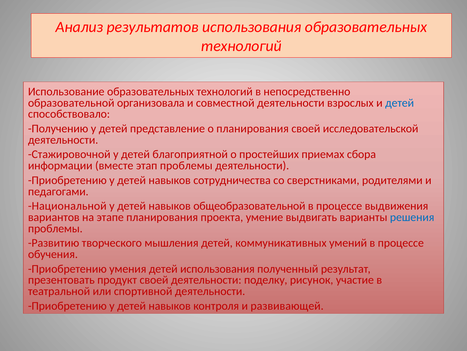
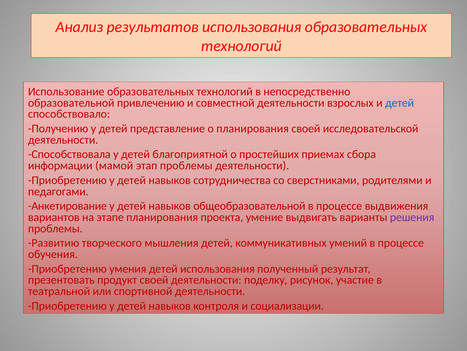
организовала: организовала -> привлечению (151, 103)
Стажировочной: Стажировочной -> Способствовала (69, 154)
вместе: вместе -> мамой (114, 165)
Национальной: Национальной -> Анкетирование (67, 206)
решения colour: blue -> purple (412, 217)
развивающей: развивающей -> социализации (287, 305)
